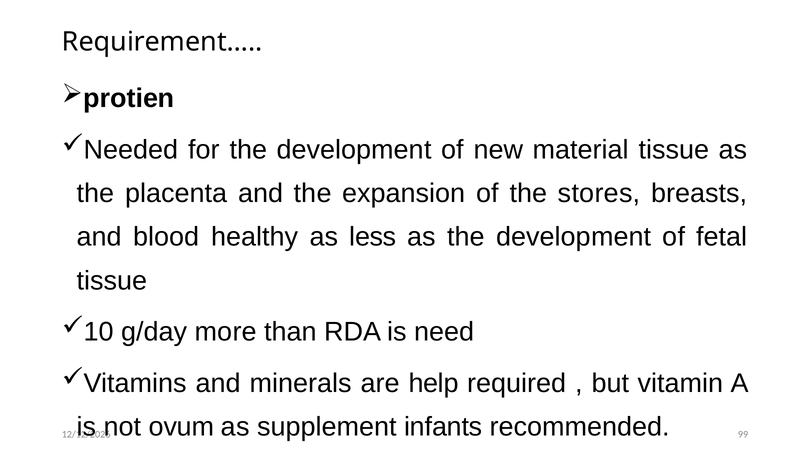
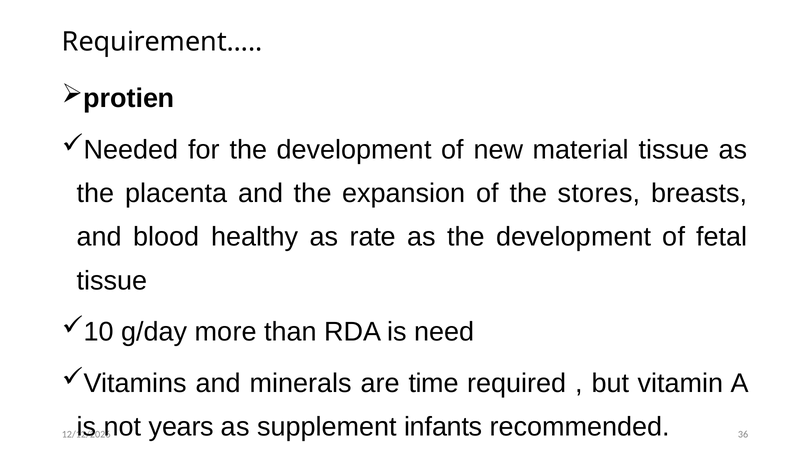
less: less -> rate (373, 237)
help: help -> time (434, 384)
ovum: ovum -> years (181, 428)
99: 99 -> 36 (743, 435)
